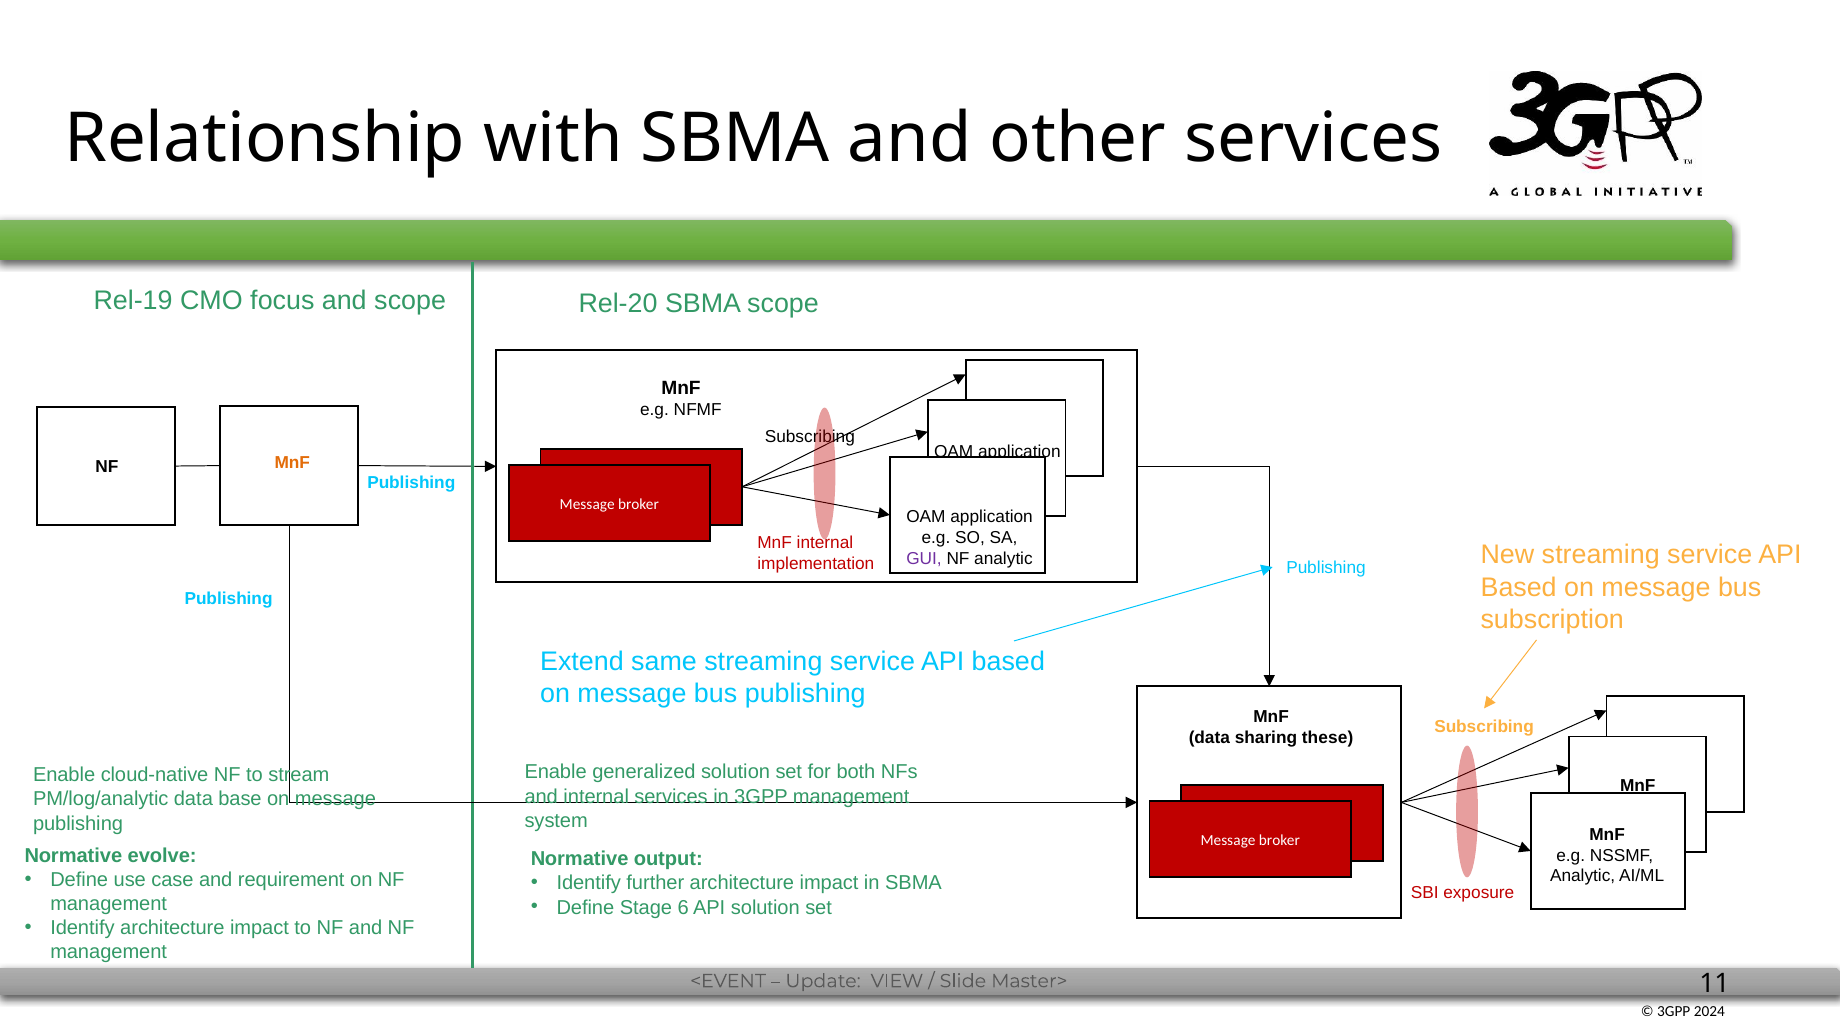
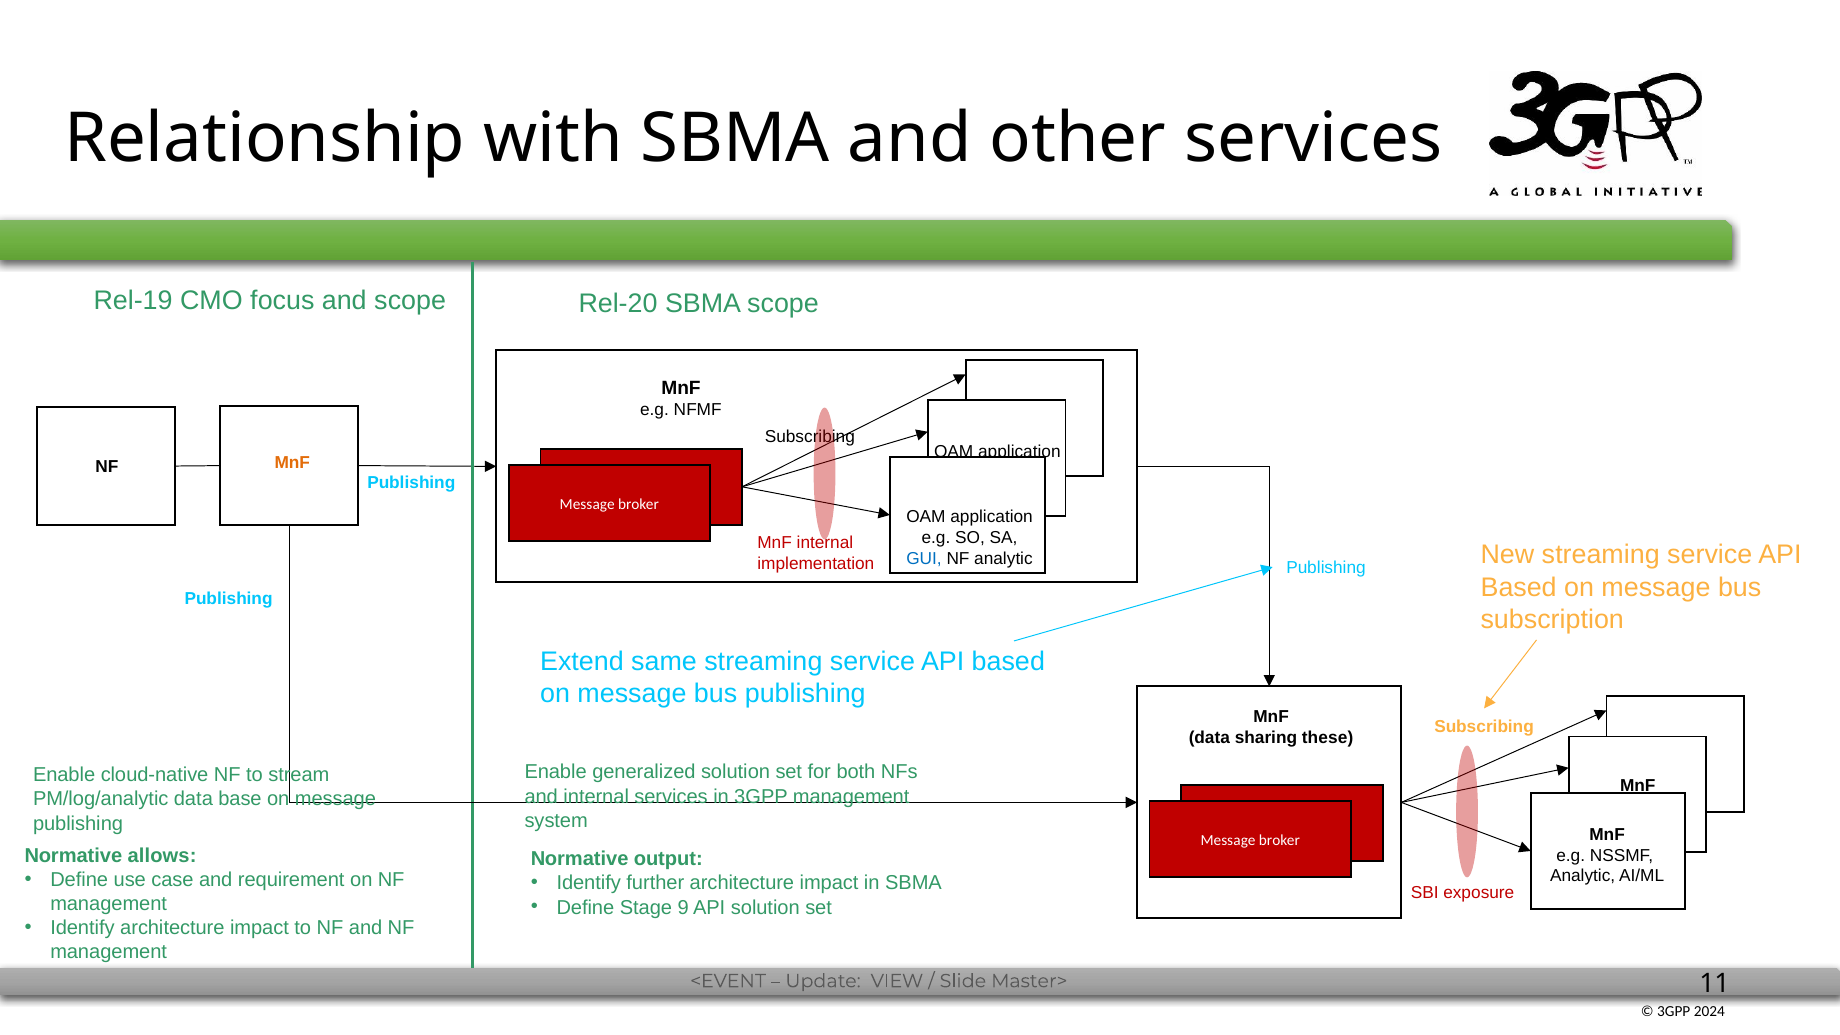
GUI colour: purple -> blue (924, 559)
evolve: evolve -> allows (162, 856)
6: 6 -> 9 (683, 907)
